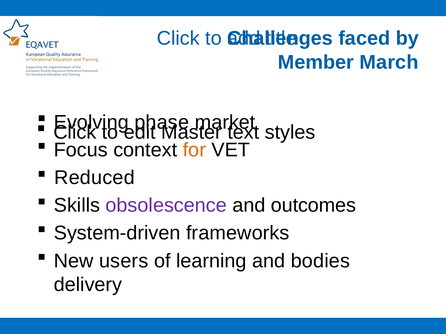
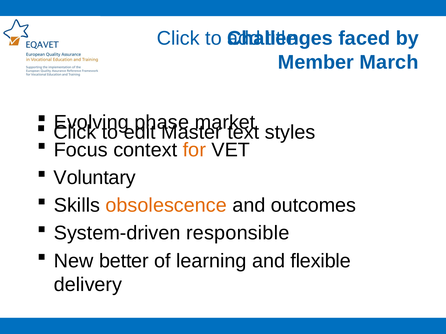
Reduced: Reduced -> Voluntary (95, 178)
obsolescence colour: purple -> orange (166, 206)
frameworks: frameworks -> responsible (238, 233)
users: users -> better (124, 261)
bodies: bodies -> flexible (321, 261)
